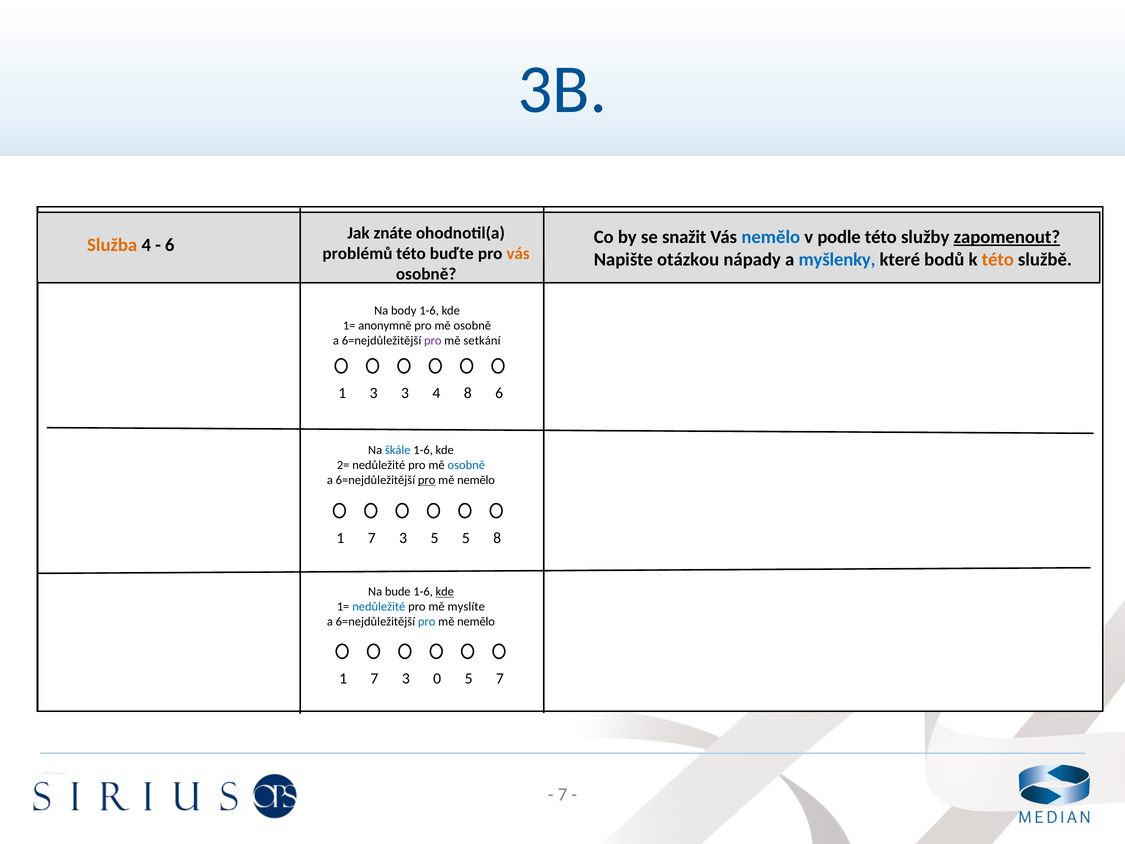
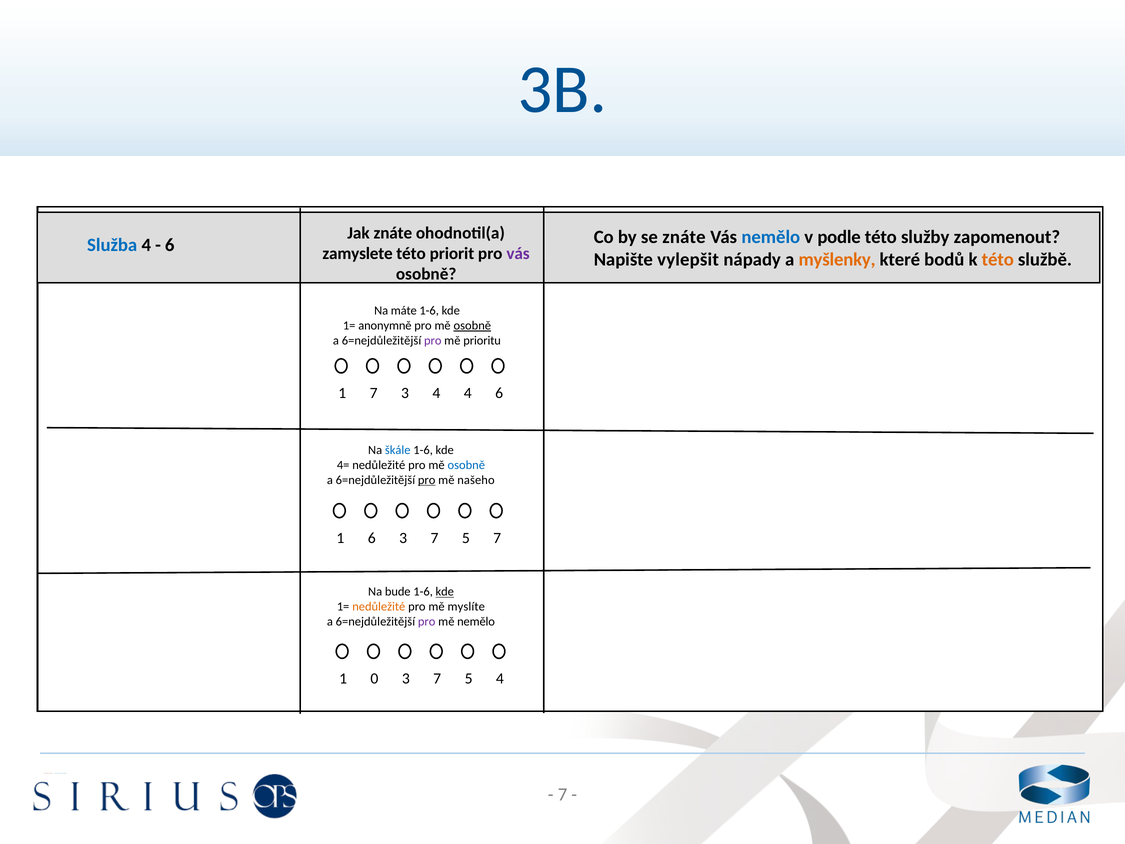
se snažit: snažit -> znáte (684, 237)
zapomenout underline: present -> none (1007, 237)
Služba colour: orange -> blue (112, 245)
problémů: problémů -> zamyslete (358, 254)
buďte: buďte -> priorit (452, 254)
vás colour: orange -> purple (518, 254)
otázkou: otázkou -> vylepšit (688, 260)
myšlenky colour: blue -> orange (837, 260)
body: body -> máte (404, 311)
osobně underline: none -> present (472, 326)
setkání: setkání -> prioritu (482, 341)
1 3: 3 -> 7 (374, 393)
4 8: 8 -> 4 (468, 393)
2=: 2= -> 4= (343, 465)
nemělo: nemělo -> našeho (476, 480)
7: 7 -> 6 (372, 538)
5: 5 -> 7 (434, 538)
5 8: 8 -> 7 (497, 538)
nedůležité colour: blue -> orange (379, 607)
pro colour: blue -> purple (427, 622)
7: 7 -> 0 (374, 678)
0: 0 -> 7 (437, 678)
5 7: 7 -> 4 (500, 678)
